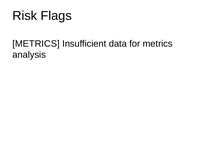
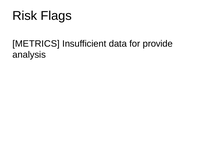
for metrics: metrics -> provide (158, 44)
